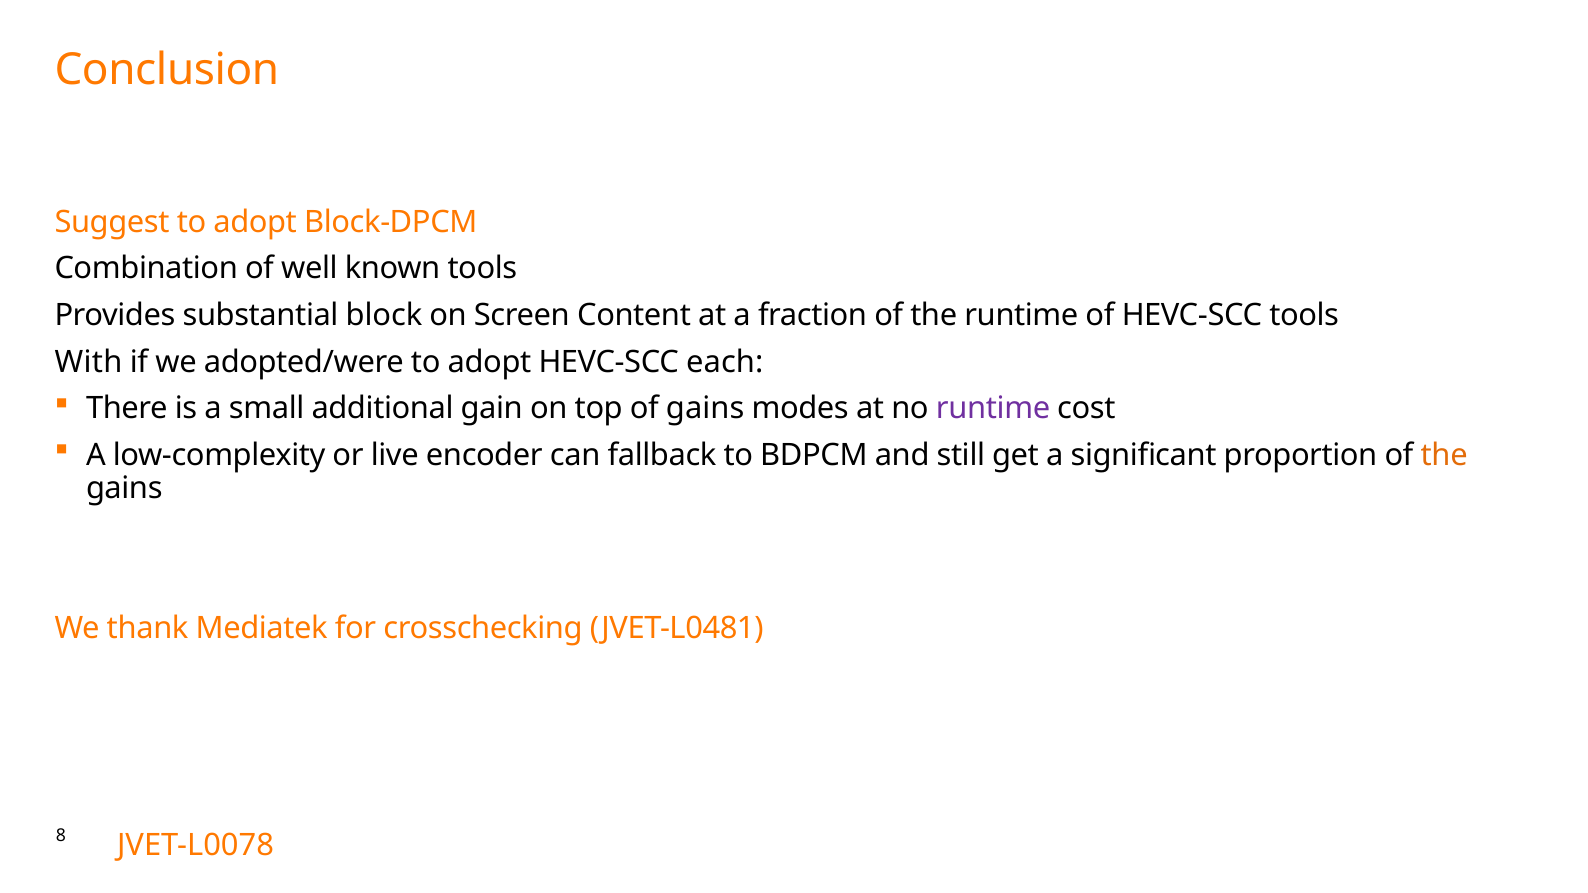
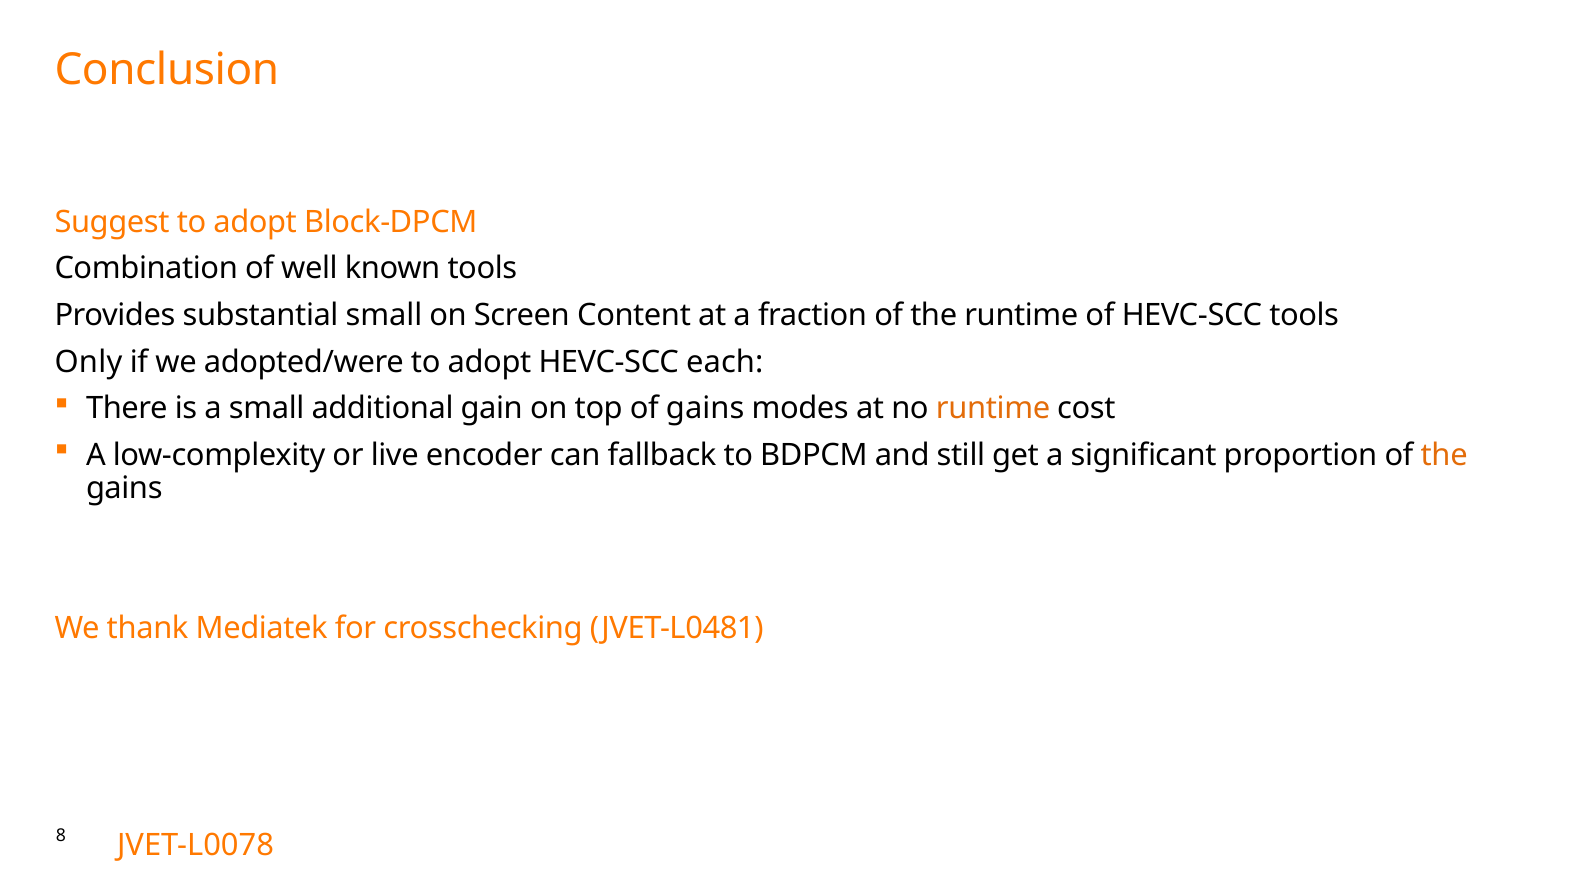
substantial block: block -> small (384, 315)
With: With -> Only (88, 362)
runtime colour: purple -> orange (993, 409)
